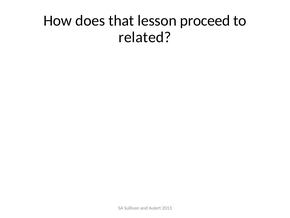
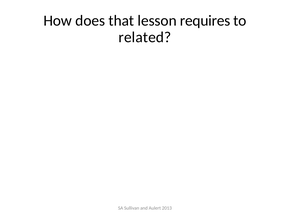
proceed: proceed -> requires (205, 21)
